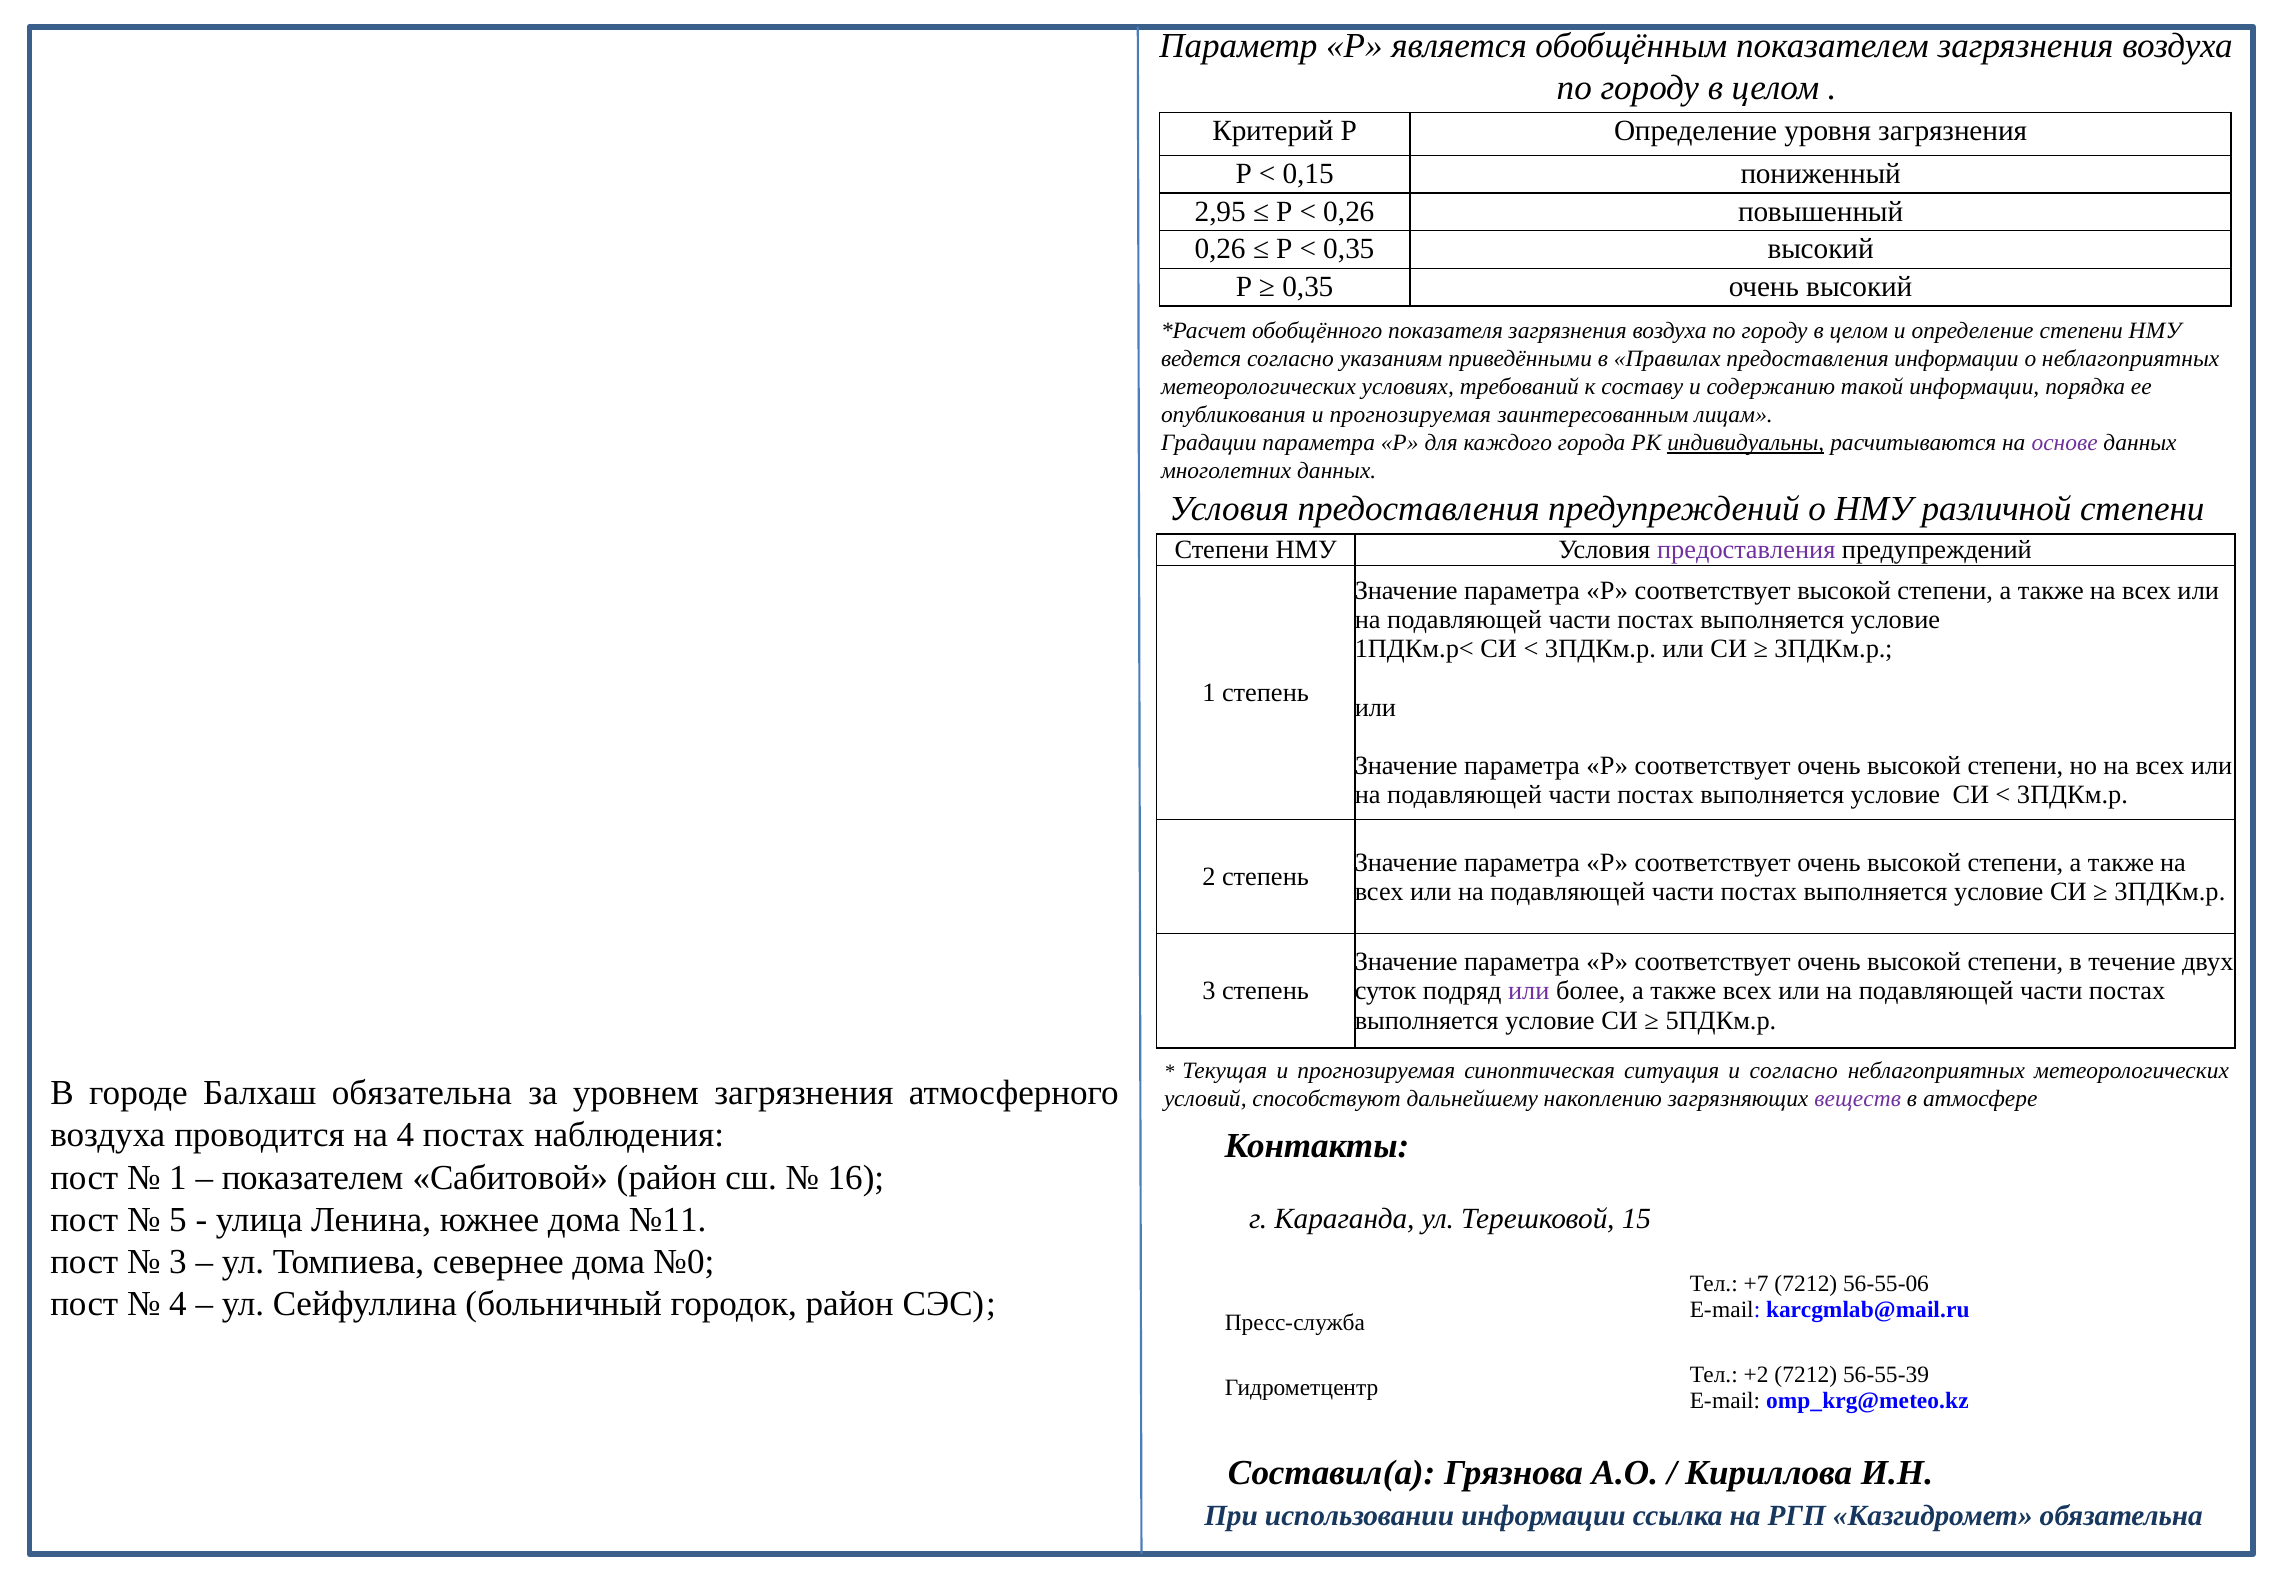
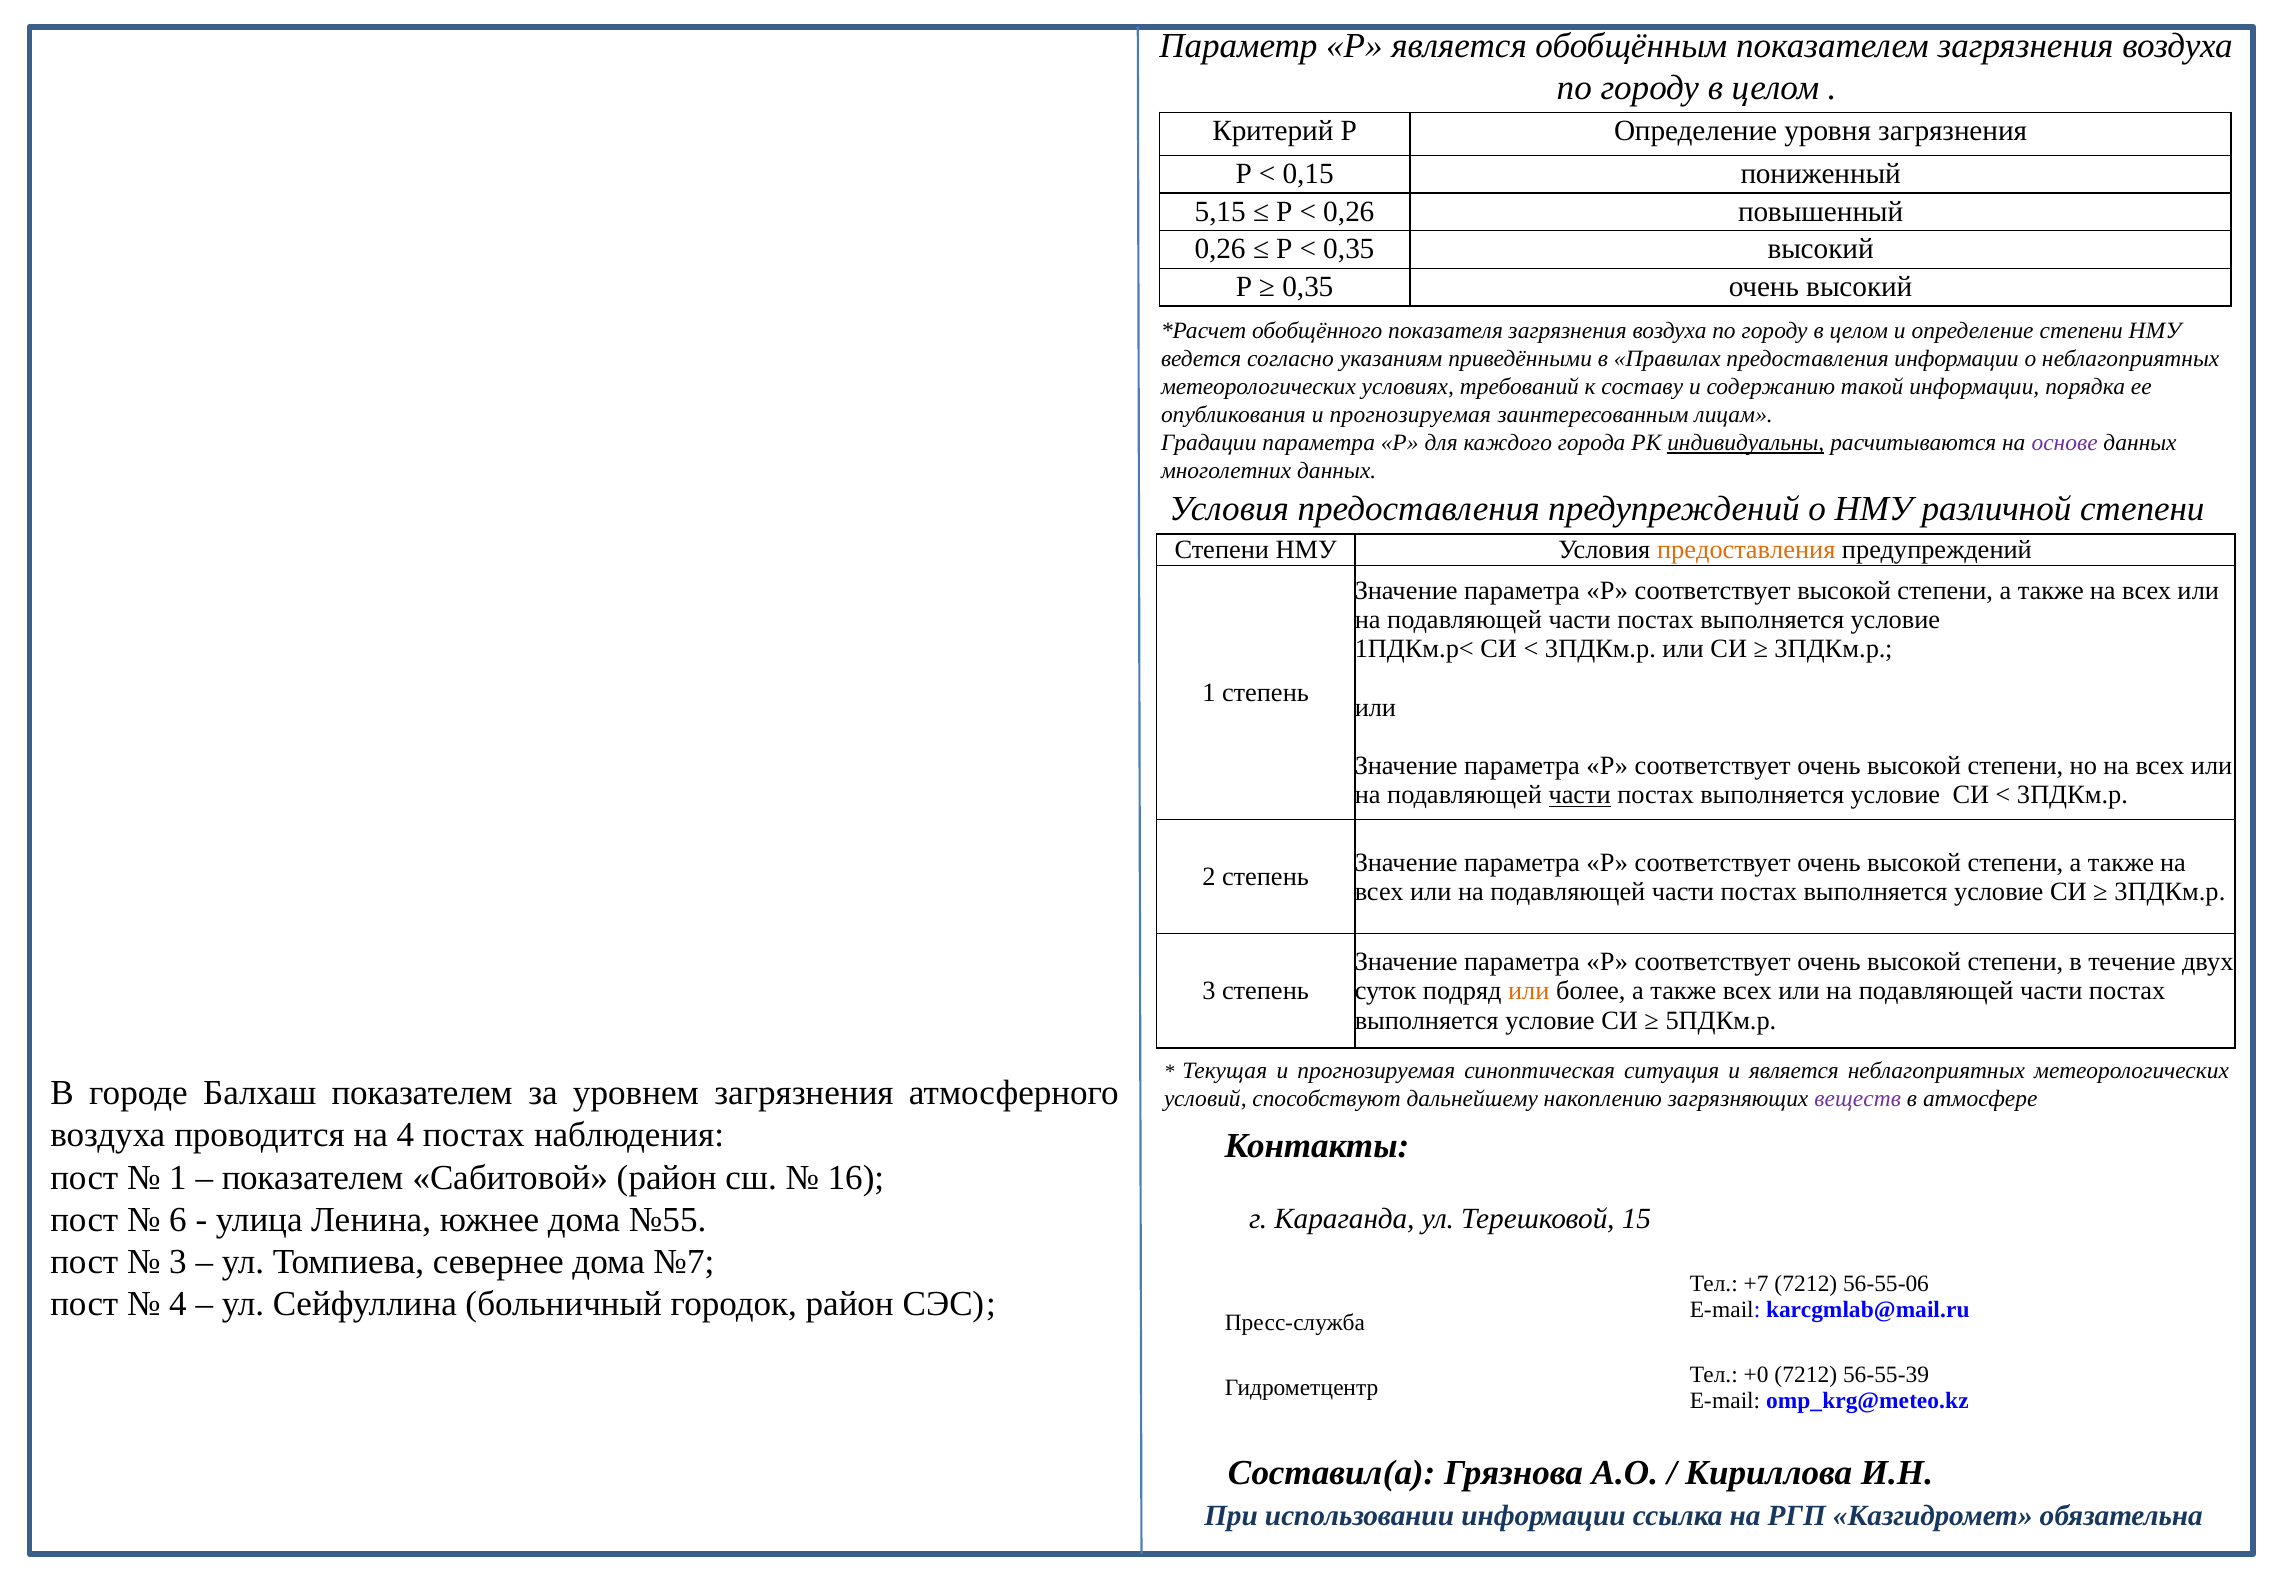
2,95: 2,95 -> 5,15 (1220, 212)
предоставления colour: purple -> orange (1746, 550)
части underline: none -> present (1580, 795)
или colour: purple -> orange (1529, 991)
и согласно: согласно -> является (1794, 1071)
Балхаш обязательна: обязательна -> показателем (422, 1093)
5: 5 -> 6 (178, 1219)
№11: №11 -> №55 (668, 1219)
№0: №0 -> №7 (684, 1261)
+2: +2 -> +0 (1756, 1375)
